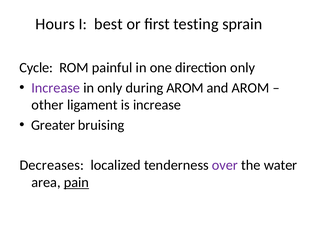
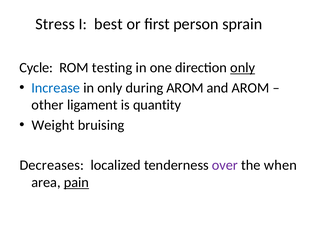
Hours: Hours -> Stress (55, 24)
testing: testing -> person (196, 24)
painful: painful -> testing (112, 68)
only underline: none -> present (243, 68)
Increase colour: purple -> blue (56, 88)
is increase: increase -> quantity (157, 105)
Greater: Greater -> Weight (53, 125)
water: water -> when (280, 165)
